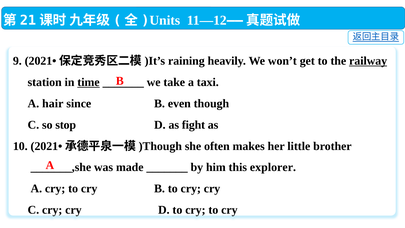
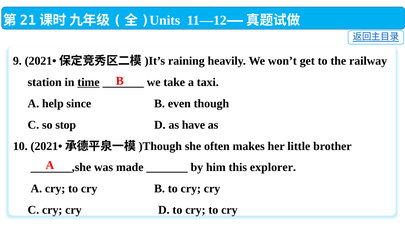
railway underline: present -> none (368, 61)
hair: hair -> help (53, 103)
fight: fight -> have (193, 125)
